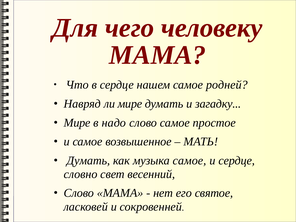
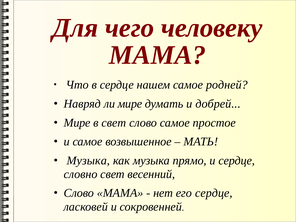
загадку: загадку -> добрей (218, 104)
в надо: надо -> свет (114, 123)
Думать: Думать -> Музыка (88, 161)
музыка самое: самое -> прямо (190, 161)
его святое: святое -> сердце (214, 193)
